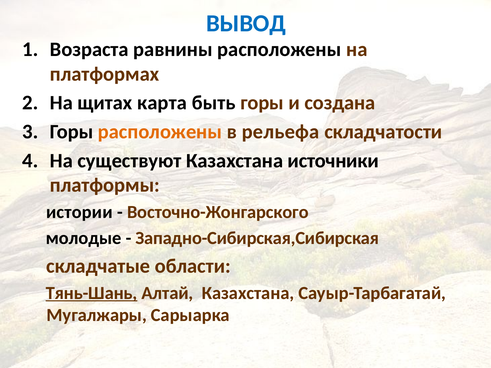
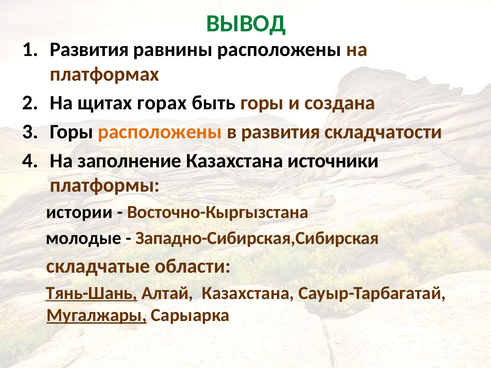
ВЫВОД colour: blue -> green (246, 23)
Возраста: Возраста -> Развития (89, 49)
карта: карта -> горах (162, 103)
в рельефа: рельефа -> развития (281, 132)
существуют: существуют -> заполнение (130, 161)
Восточно-Жонгарского: Восточно-Жонгарского -> Восточно-Кыргызстана (218, 212)
Мугалжары underline: none -> present (97, 315)
